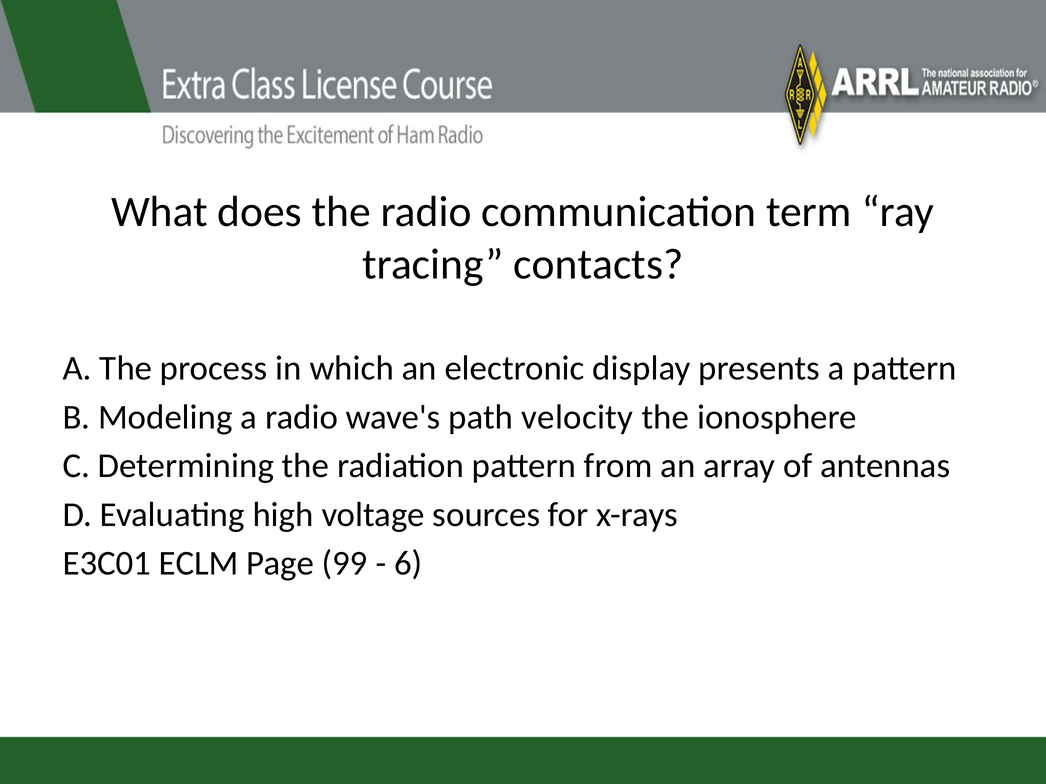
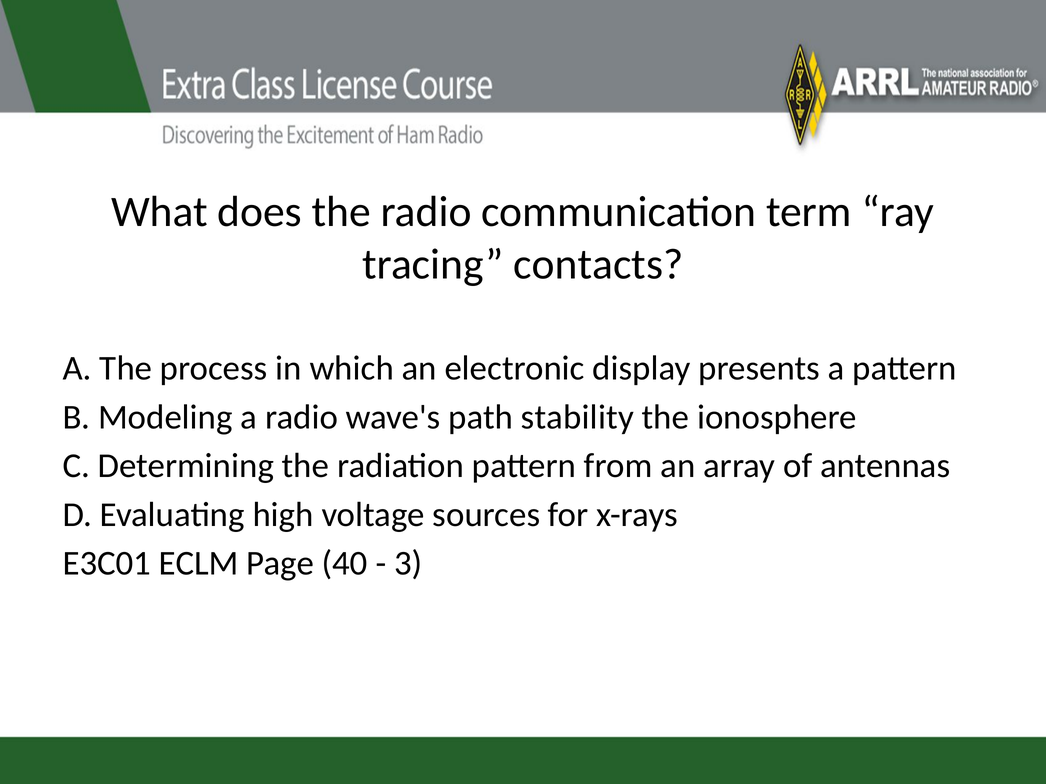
velocity: velocity -> stability (577, 417)
99: 99 -> 40 (345, 564)
6: 6 -> 3 (408, 564)
